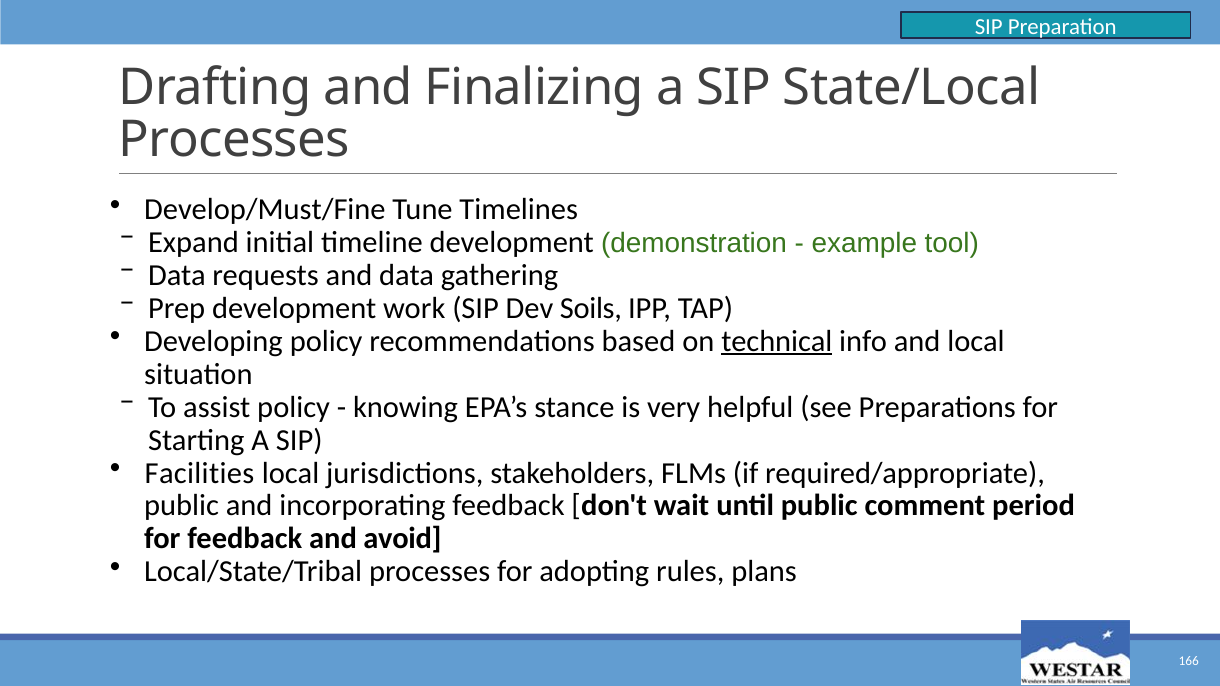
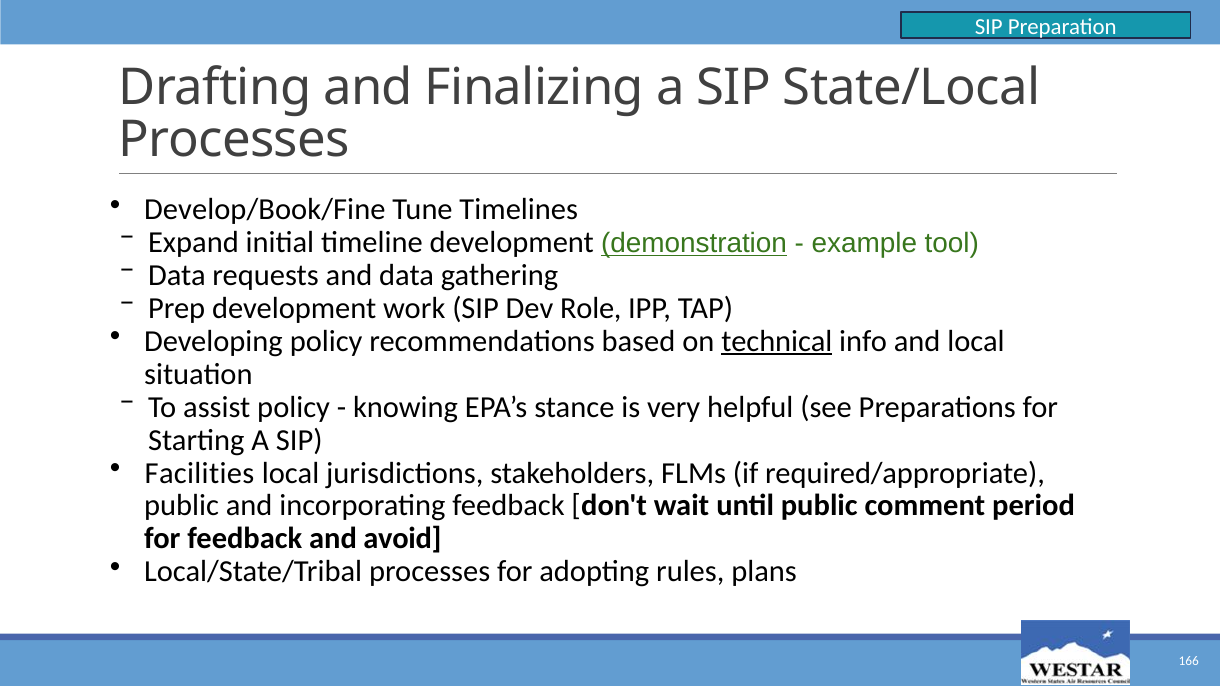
Develop/Must/Fine: Develop/Must/Fine -> Develop/Book/Fine (265, 210)
demonstration underline: none -> present (694, 243)
Soils: Soils -> Role (591, 308)
